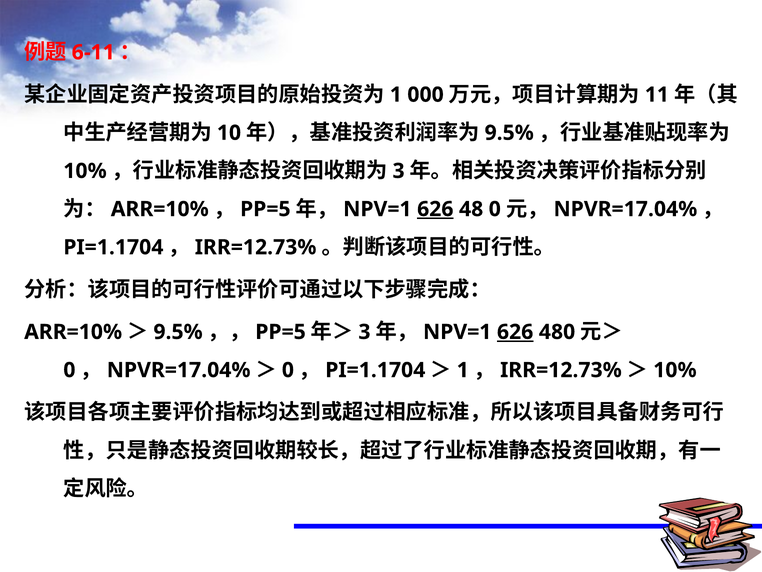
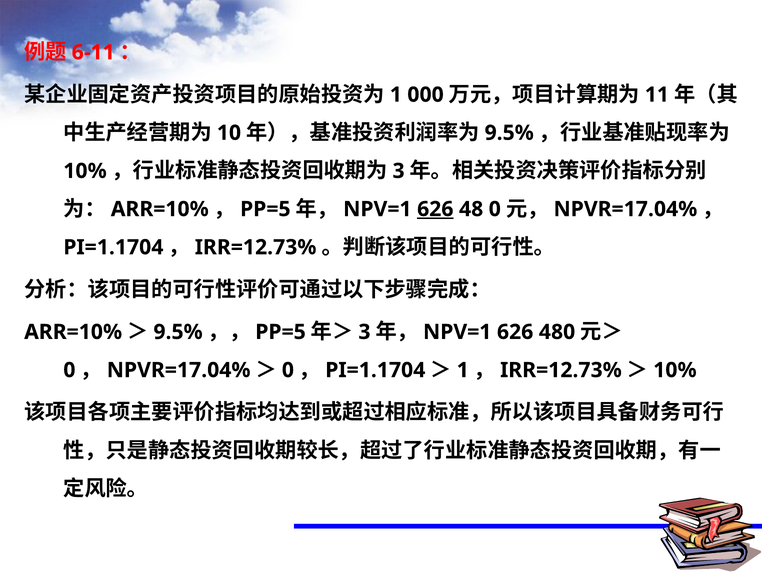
626 underline: present -> none (515, 332)
